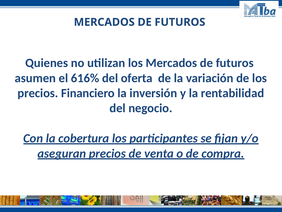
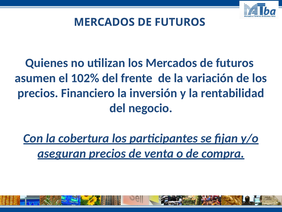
616%: 616% -> 102% (85, 78)
oferta: oferta -> frente (137, 78)
